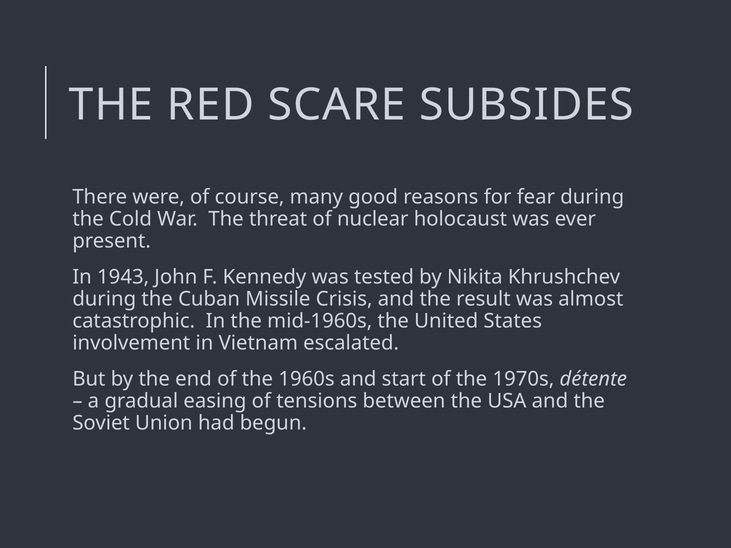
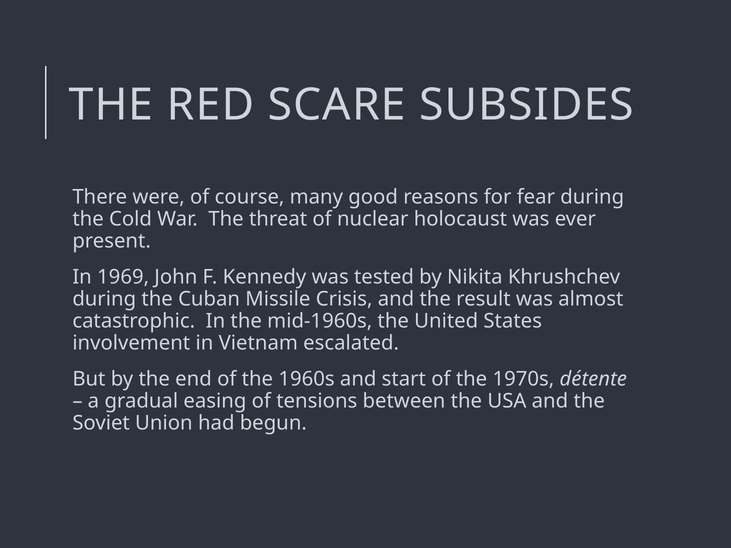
1943: 1943 -> 1969 (123, 277)
